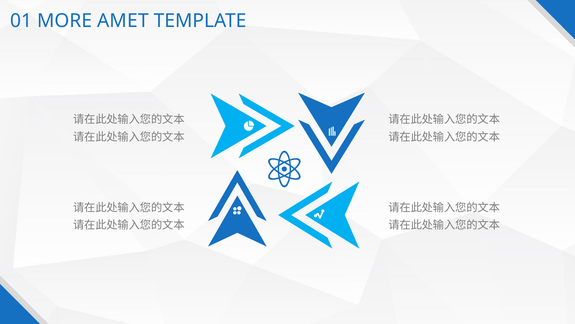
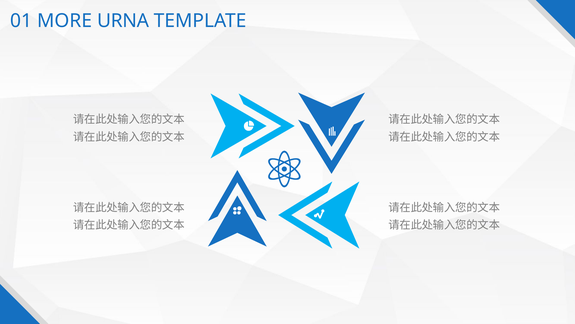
AMET: AMET -> URNA (123, 21)
